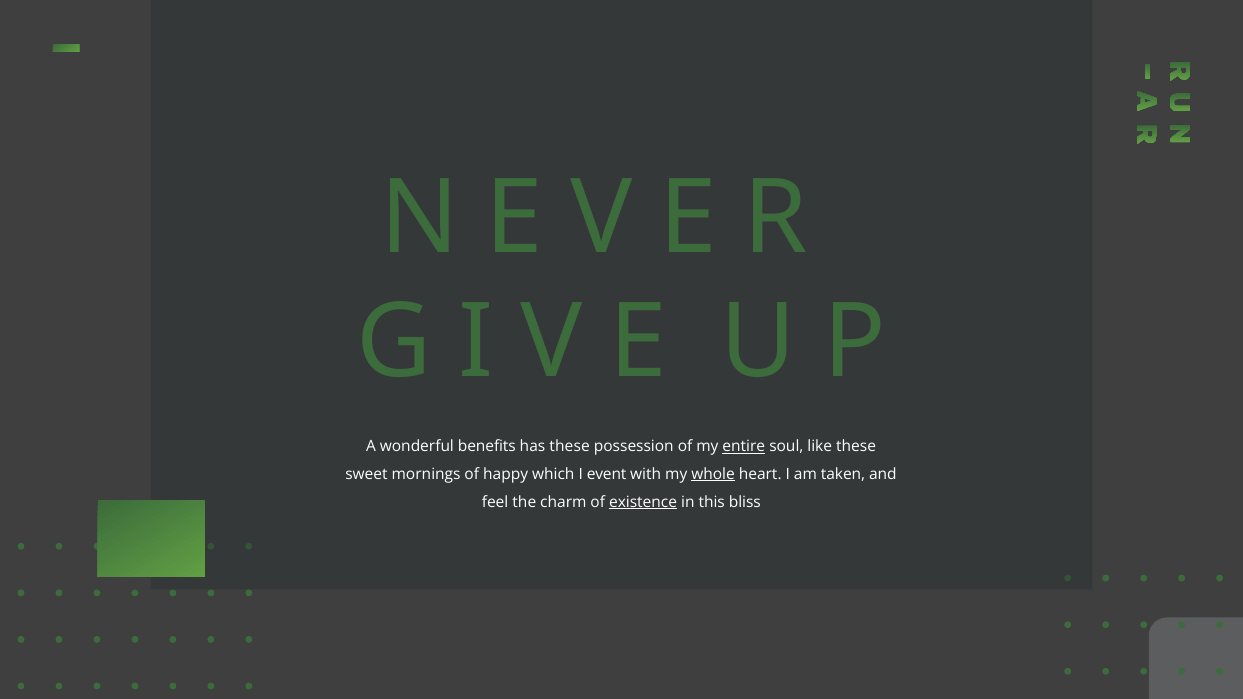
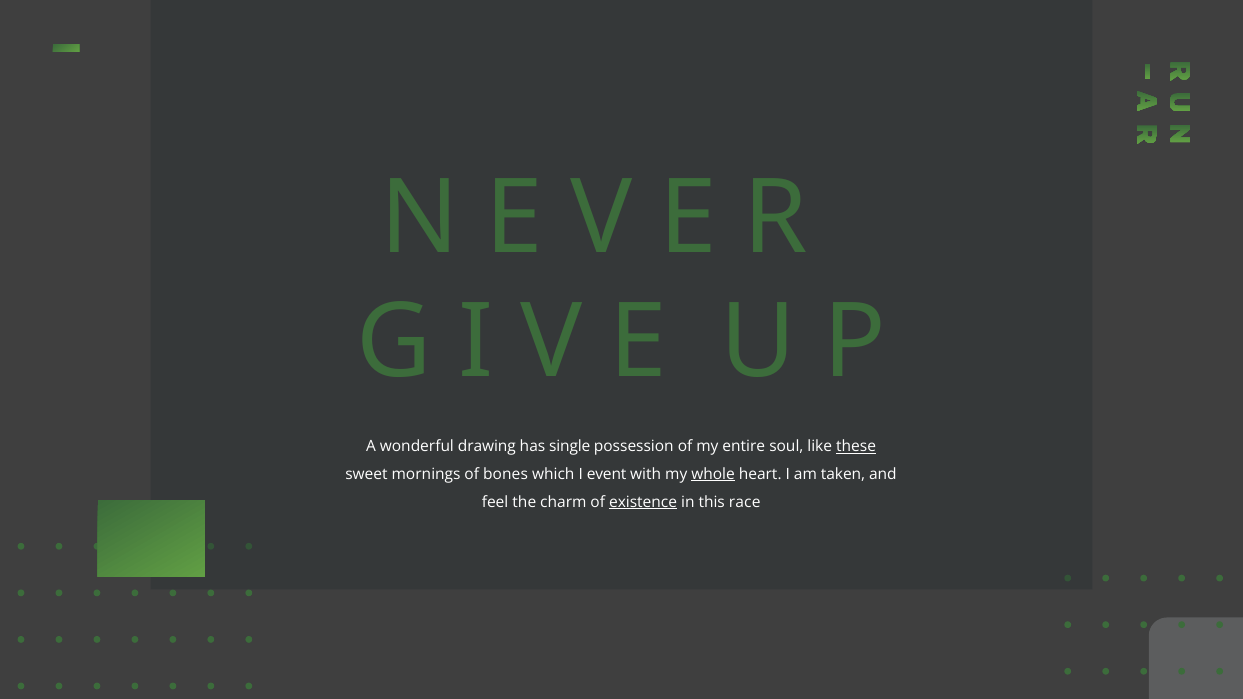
benefits: benefits -> drawing (487, 446)
has these: these -> single (570, 446)
entire underline: present -> none (744, 446)
these underline: none -> present (856, 446)
happy: happy -> bones (506, 474)
bliss: bliss -> race (745, 502)
